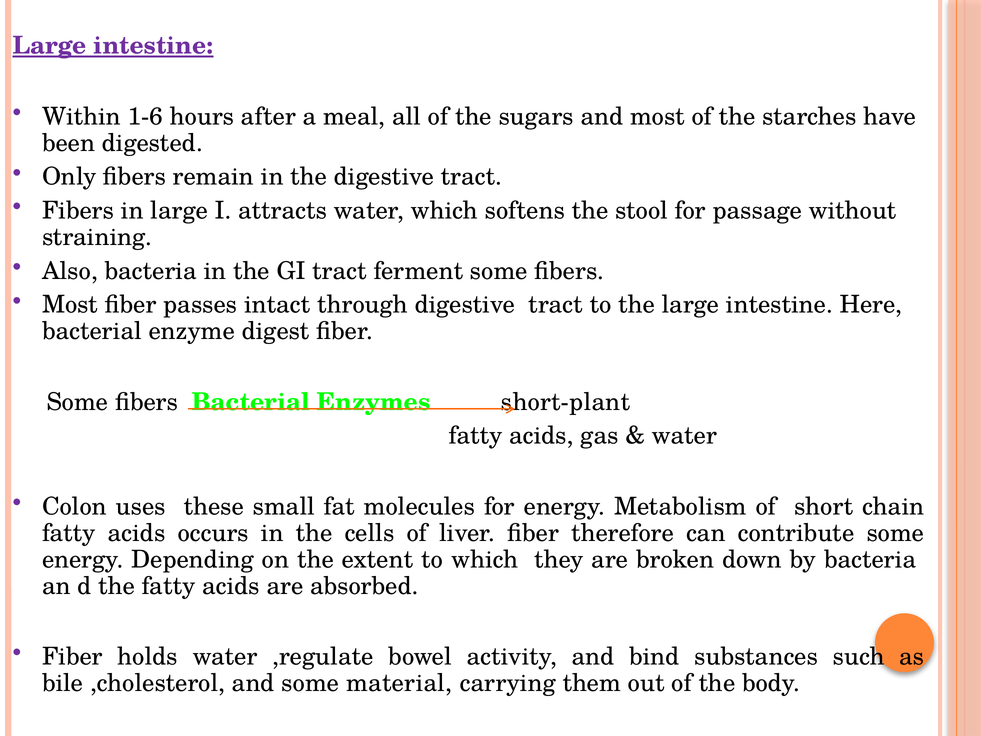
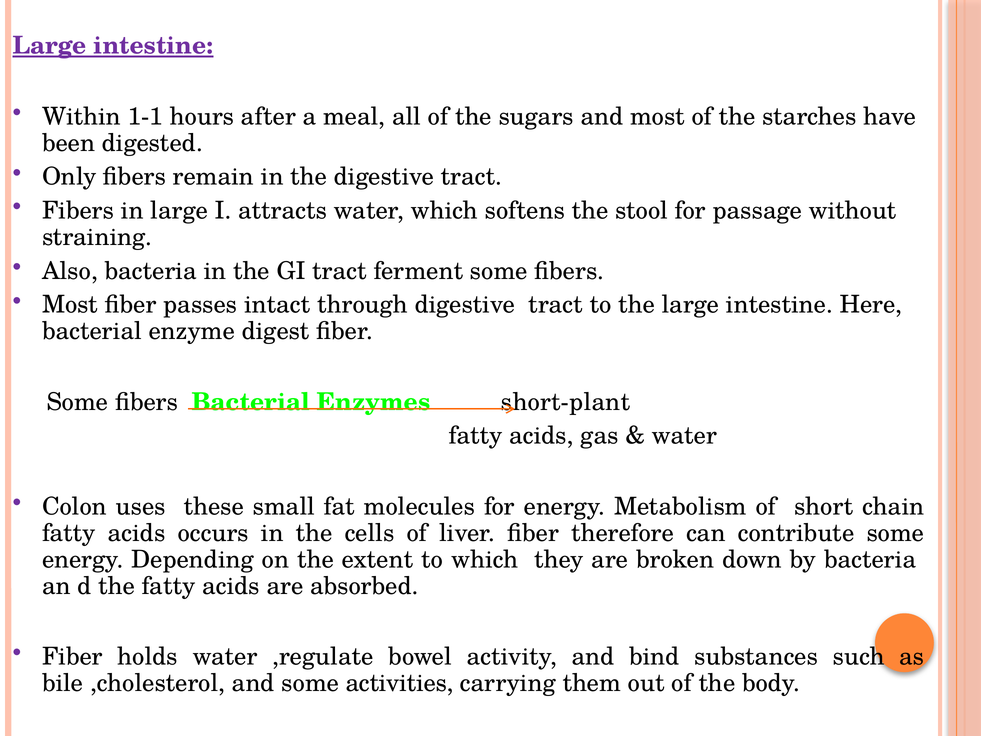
1-6: 1-6 -> 1-1 (145, 116)
material: material -> activities (399, 683)
